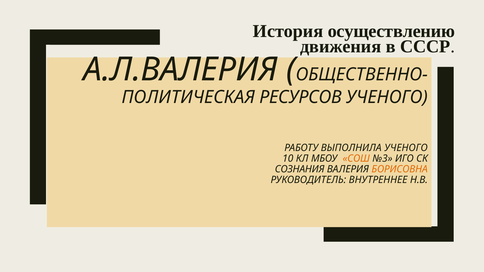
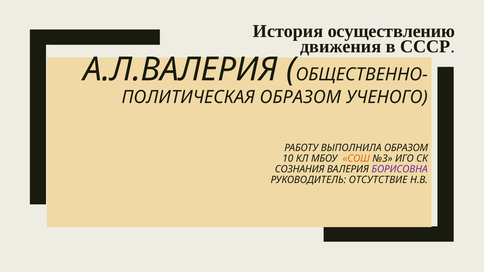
РЕСУРСОВ: РЕСУРСОВ -> ОБРАЗОМ (300, 97)
ВЫПОЛНИЛА УЧЕНОГО: УЧЕНОГО -> ОБРАЗОМ (406, 148)
БОРИСОВНА colour: orange -> purple (400, 169)
ВНУТРЕННЕЕ: ВНУТРЕННЕЕ -> ОТСУТСТВИЕ (378, 180)
